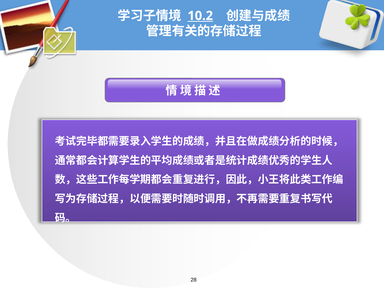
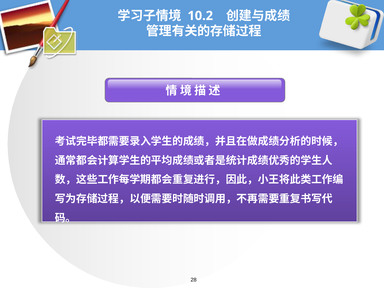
10.2 underline: present -> none (200, 16)
